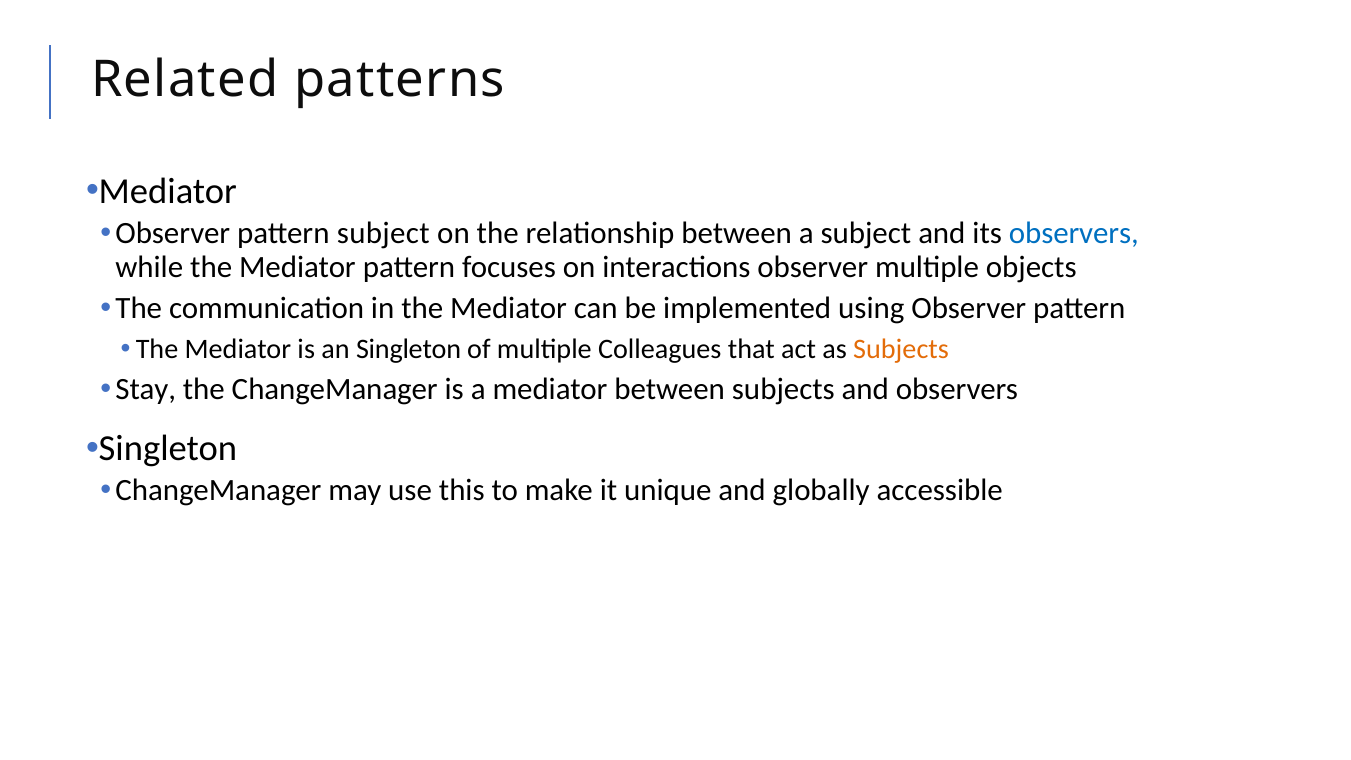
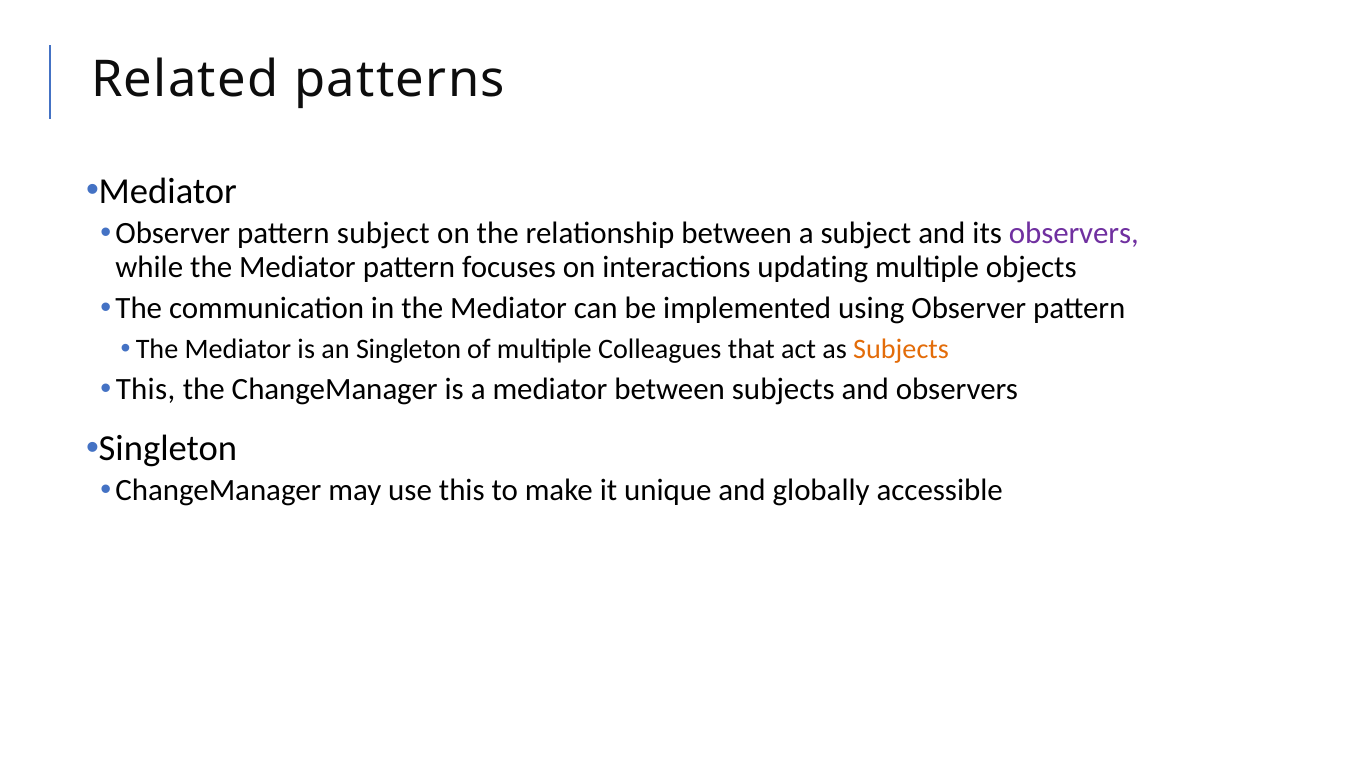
observers colour: blue -> purple (1074, 233)
interactions observer: observer -> updating (813, 267)
Stay: Stay -> This (146, 389)
